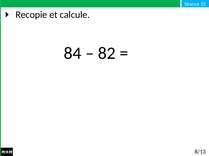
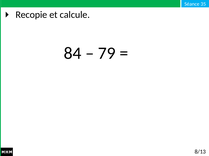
82: 82 -> 79 (107, 54)
